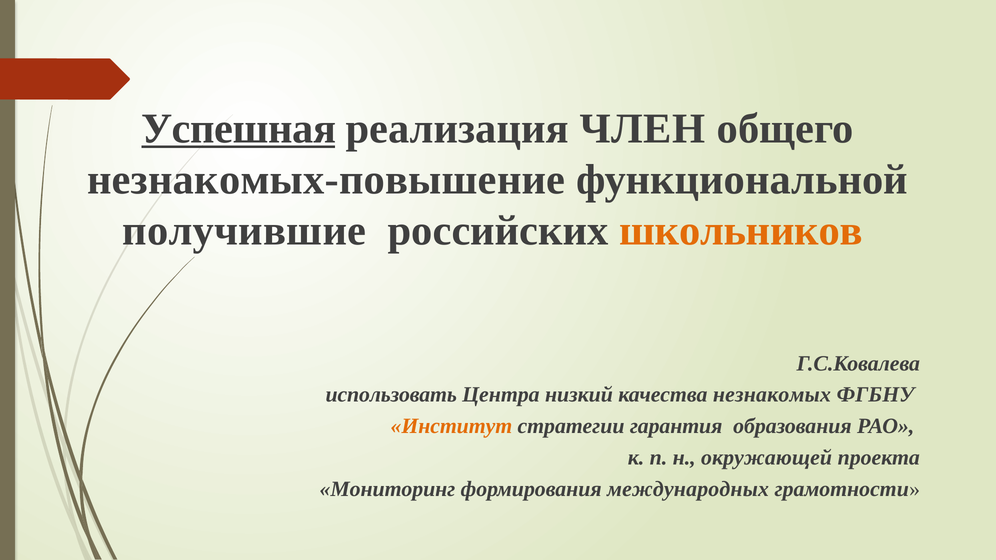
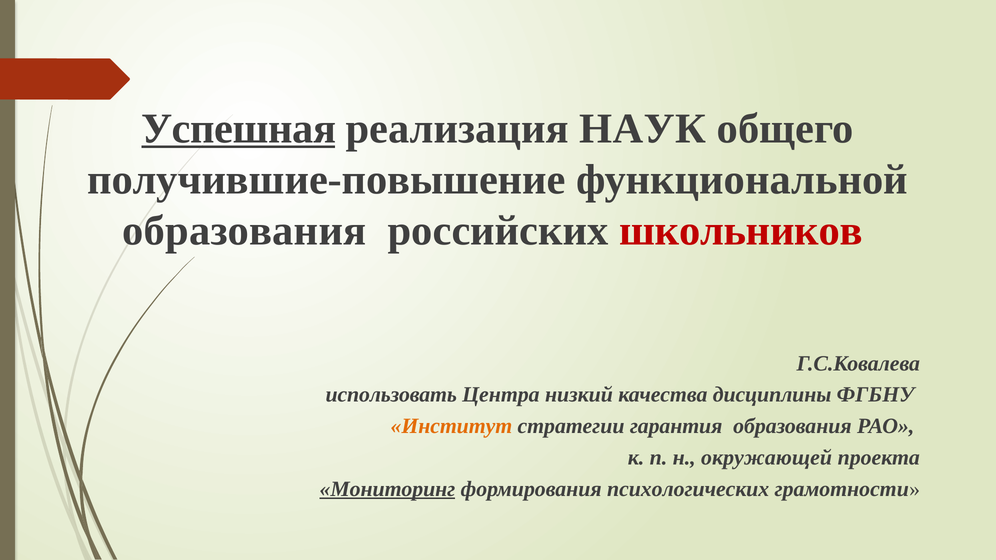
ЧЛЕН: ЧЛЕН -> НАУК (643, 129)
незнакомых-повышение: незнакомых-повышение -> получившие-повышение (326, 180)
получившие: получившие -> образования (244, 231)
школьников colour: orange -> red (741, 231)
незнакомых: незнакомых -> дисциплины (772, 395)
Мониторинг underline: none -> present (387, 489)
международных: международных -> психологических (688, 489)
